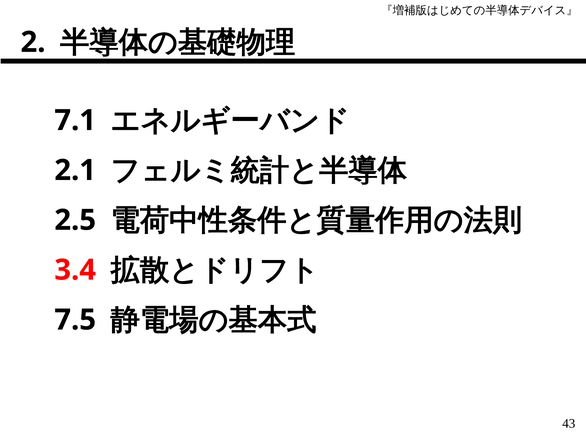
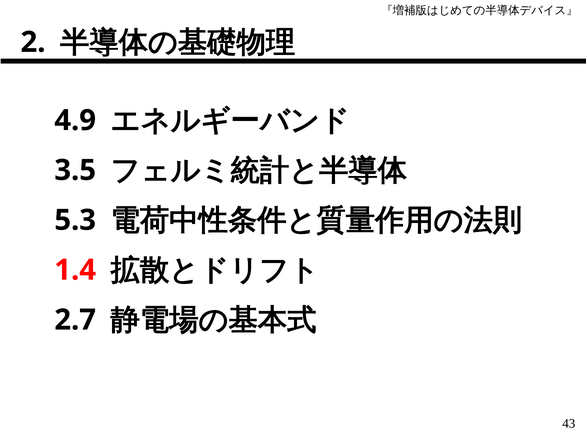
7.1: 7.1 -> 4.9 (75, 120)
2.1: 2.1 -> 3.5 (75, 170)
2.5: 2.5 -> 5.3 (75, 220)
3.4: 3.4 -> 1.4 (75, 270)
7.5: 7.5 -> 2.7 (75, 319)
